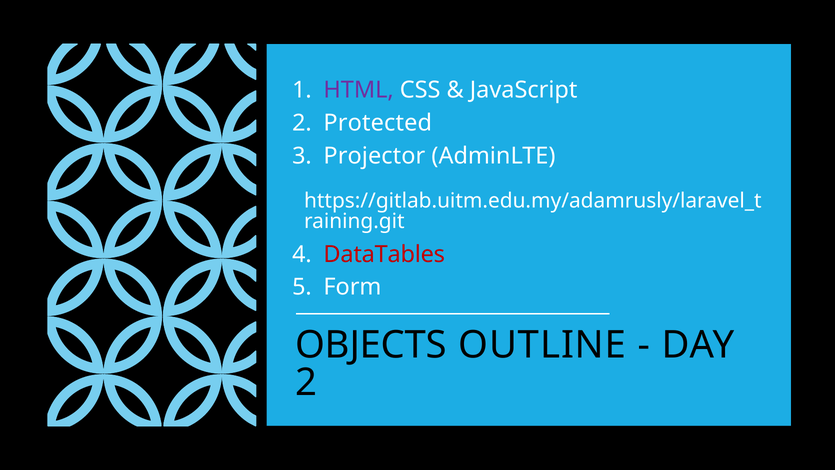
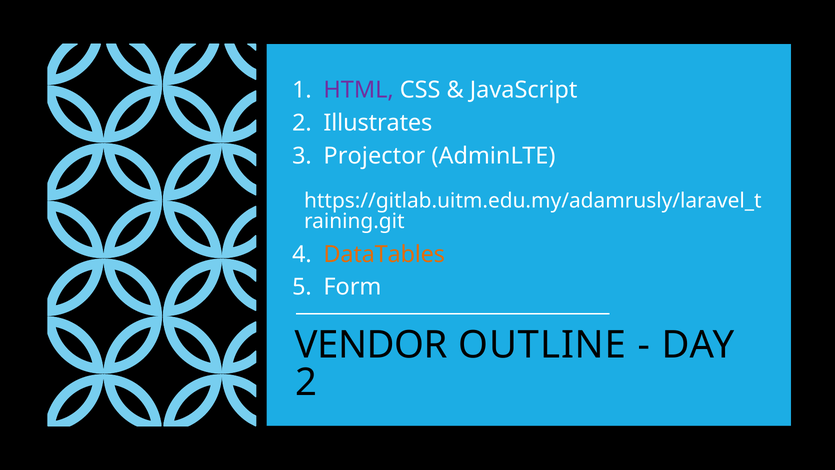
Protected: Protected -> Illustrates (378, 123)
DataTables colour: red -> orange (384, 254)
OBJECTS: OBJECTS -> VENDOR (371, 345)
